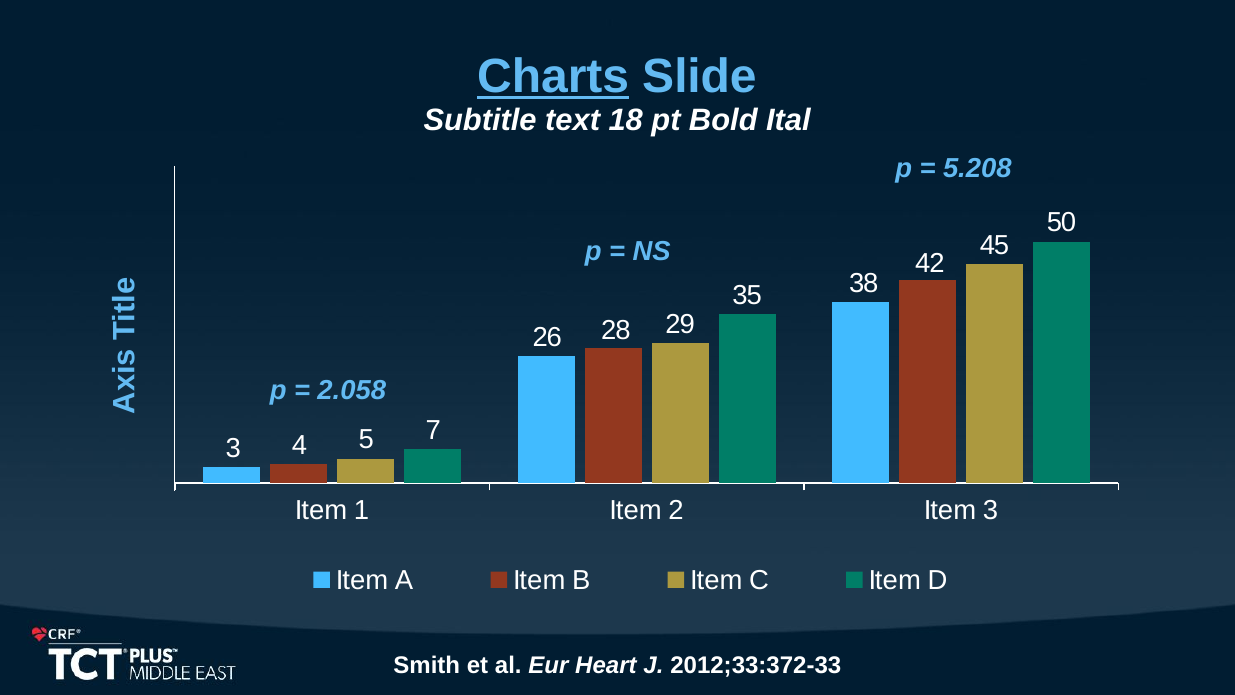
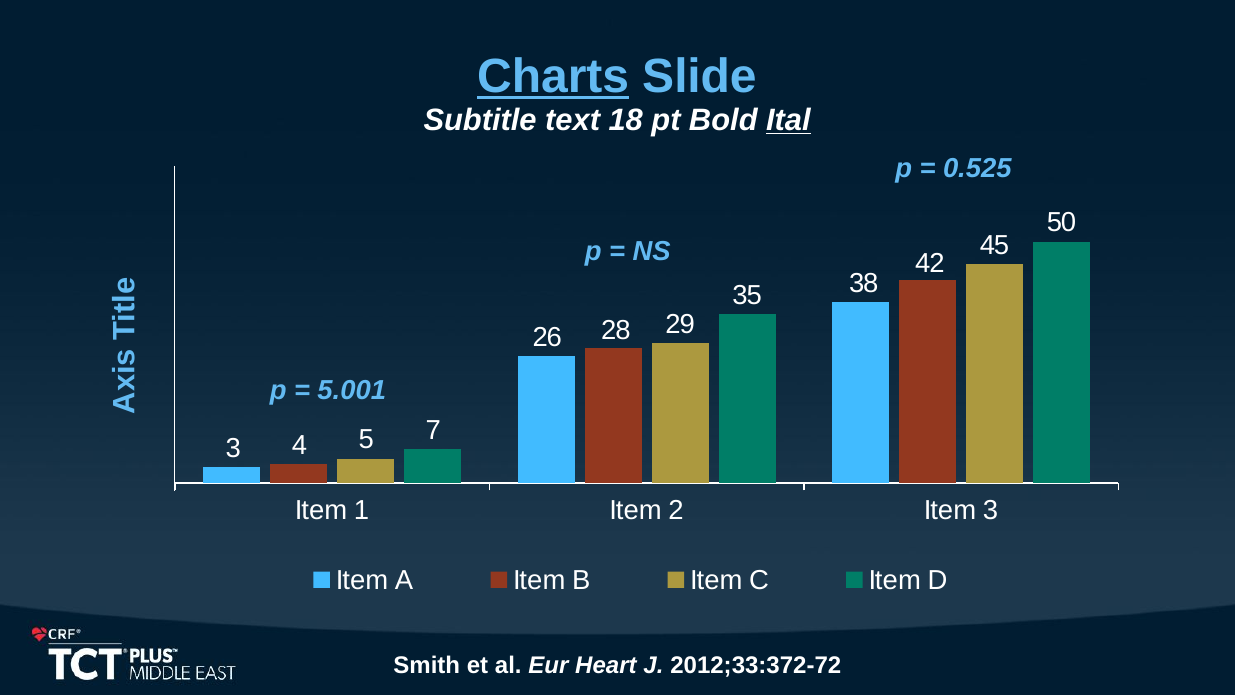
Ital underline: none -> present (788, 120)
5.208: 5.208 -> 0.525 (977, 168)
2.058: 2.058 -> 5.001 (352, 390)
2012;33:372-33: 2012;33:372-33 -> 2012;33:372-72 (756, 665)
